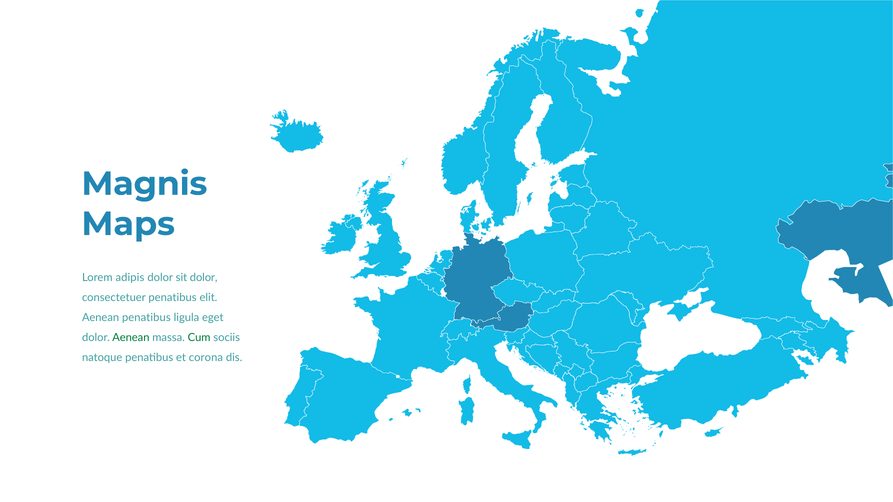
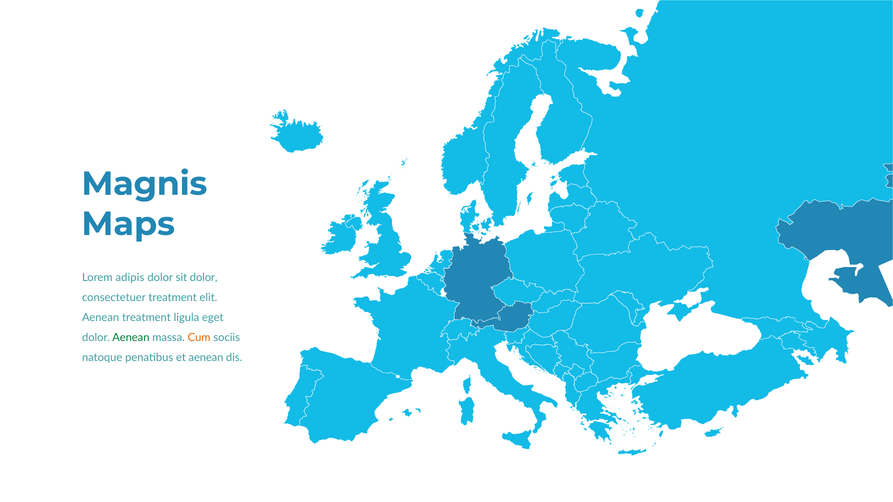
consectetuer penatibus: penatibus -> treatment (173, 298)
Aenean penatibus: penatibus -> treatment (146, 318)
Cum colour: green -> orange (199, 338)
et corona: corona -> aenean (206, 358)
